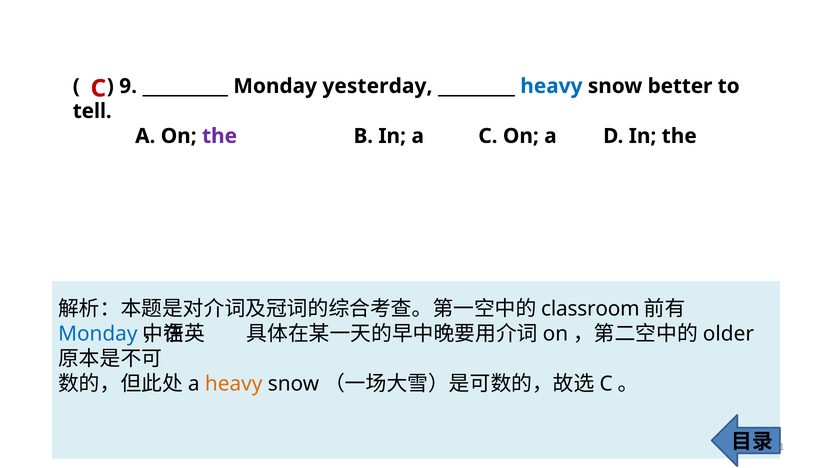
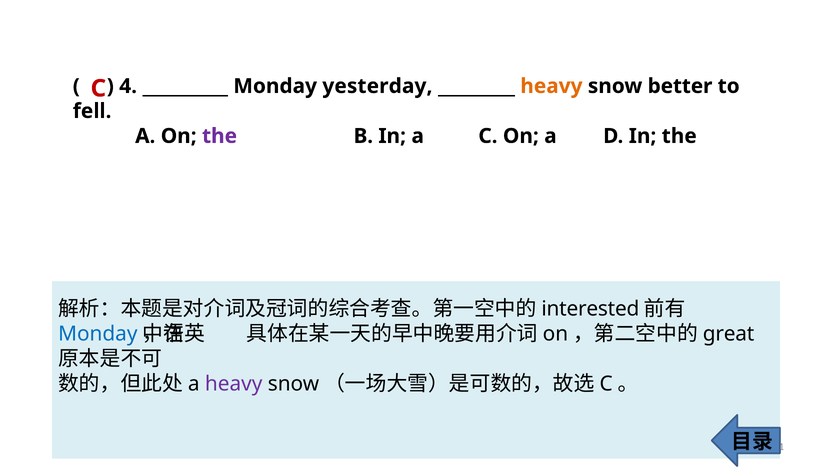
9: 9 -> 4 (128, 86)
heavy colour: blue -> orange (551, 86)
tell: tell -> fell (92, 111)
classroom: classroom -> interested (590, 309)
older: older -> great (729, 334)
heavy colour: orange -> purple (234, 384)
